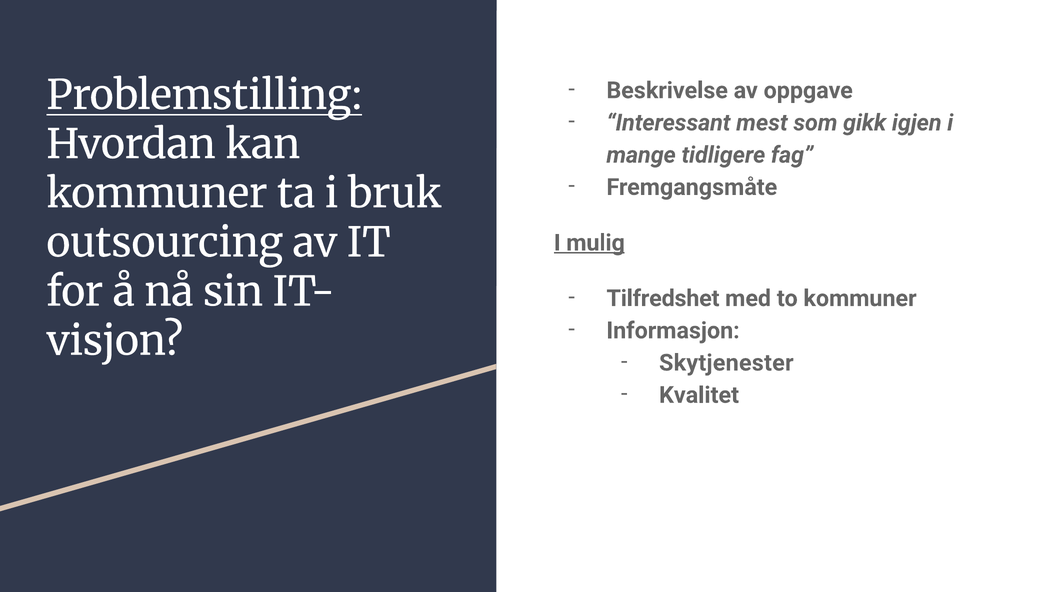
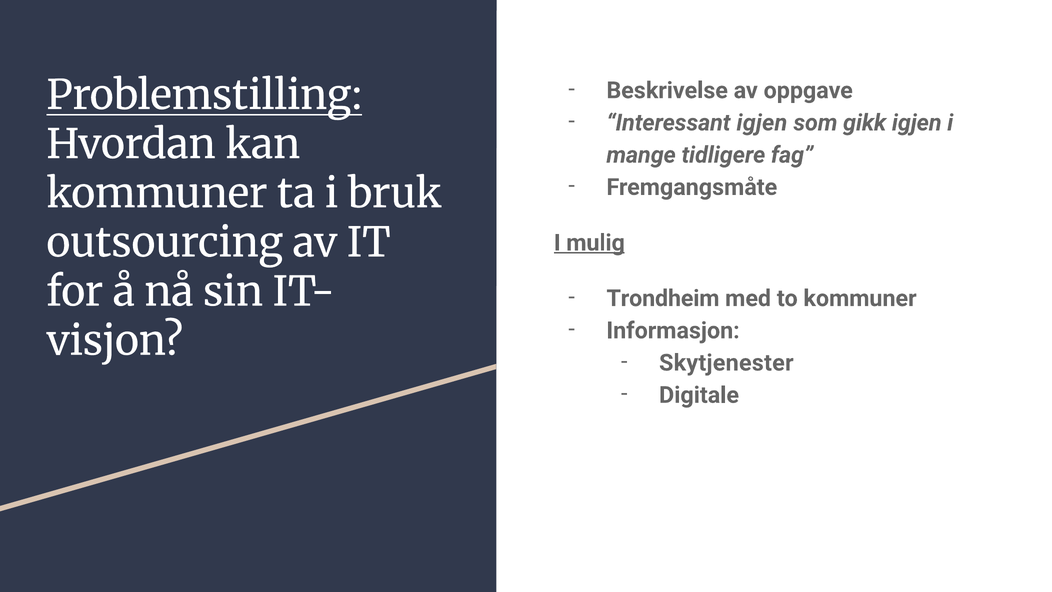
Interessant mest: mest -> igjen (762, 123)
Tilfredshet: Tilfredshet -> Trondheim (663, 298)
Kvalitet: Kvalitet -> Digitale (699, 395)
